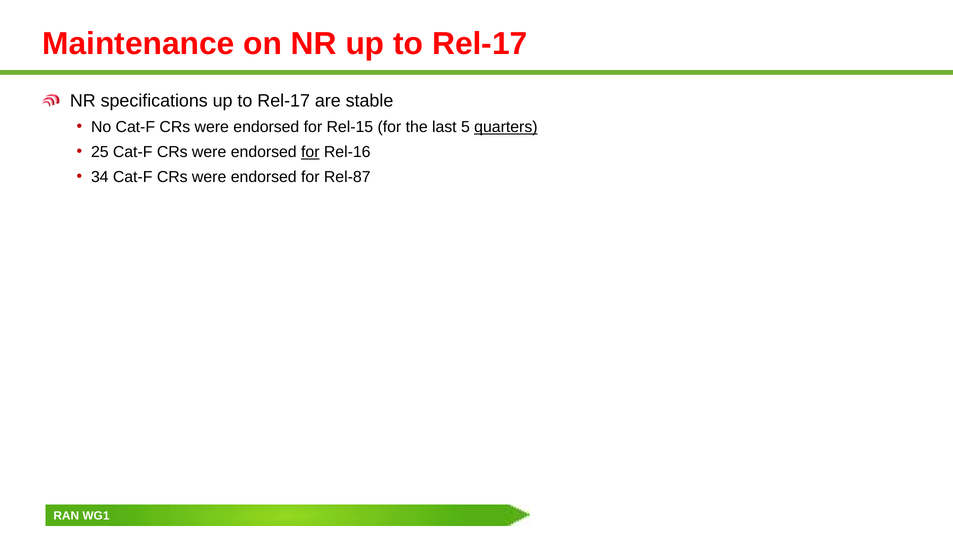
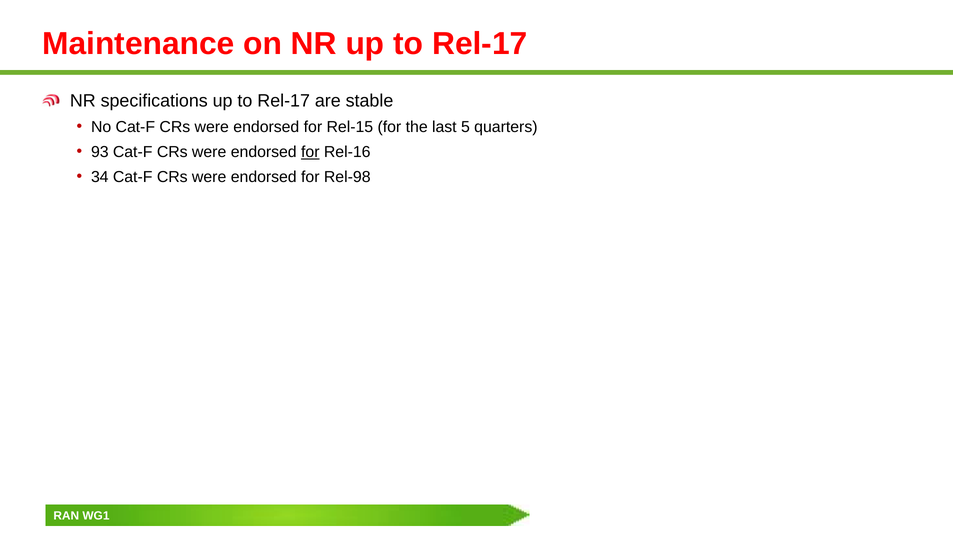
quarters underline: present -> none (506, 127)
25: 25 -> 93 (100, 152)
Rel-87: Rel-87 -> Rel-98 (347, 177)
